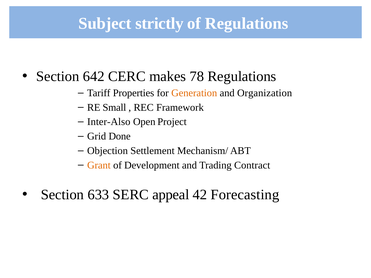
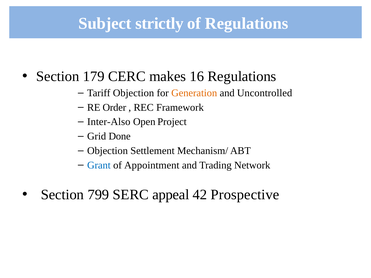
642: 642 -> 179 (94, 76)
78: 78 -> 16 (197, 76)
Tariff Properties: Properties -> Objection (133, 93)
Organization: Organization -> Uncontrolled (265, 93)
Small: Small -> Order (114, 107)
Grant colour: orange -> blue (99, 165)
Development: Development -> Appointment (152, 165)
Contract: Contract -> Network (252, 165)
633: 633 -> 799 (98, 195)
Forecasting: Forecasting -> Prospective (245, 195)
